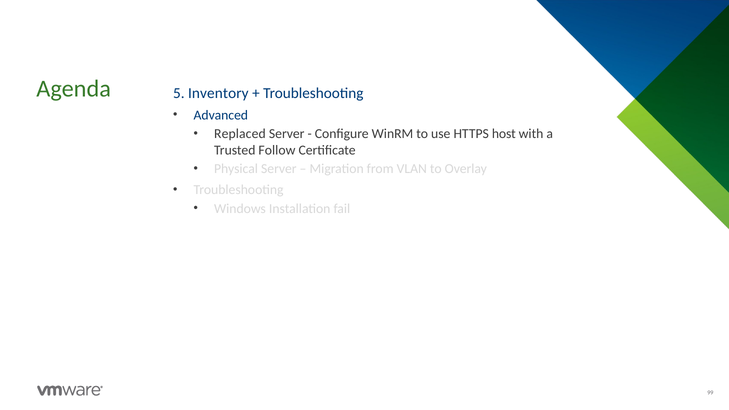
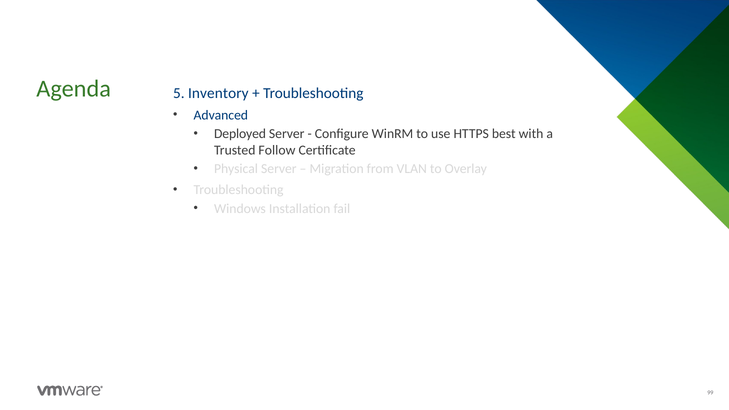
Replaced: Replaced -> Deployed (240, 134)
host: host -> best (504, 134)
